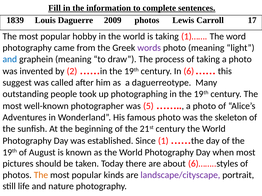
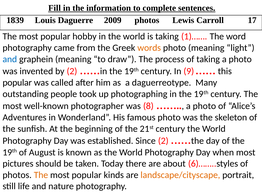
words colour: purple -> orange (149, 48)
6: 6 -> 9 (189, 71)
suggest: suggest -> popular (17, 83)
5: 5 -> 8 (148, 106)
Since 1: 1 -> 2 (163, 141)
landscape/cityscape colour: purple -> orange (180, 175)
